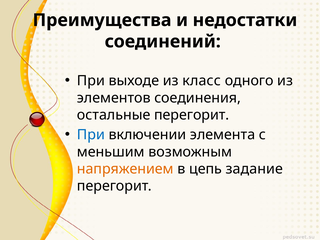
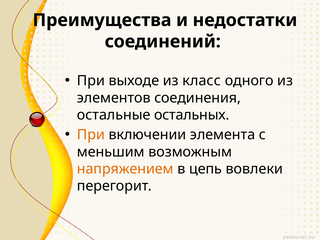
остальные перегорит: перегорит -> остальных (192, 115)
При colour: blue -> orange (91, 135)
задание: задание -> вовлеки (254, 169)
